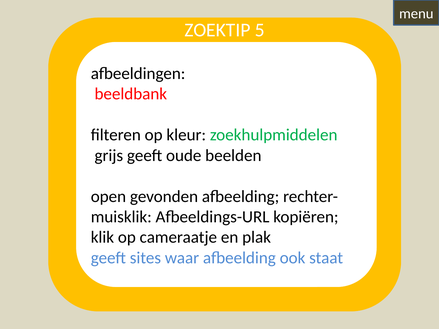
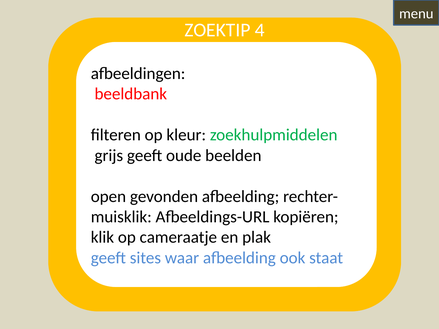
5: 5 -> 4 (260, 30)
